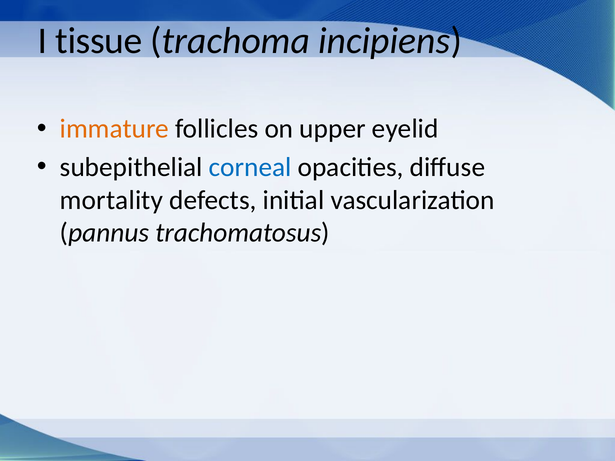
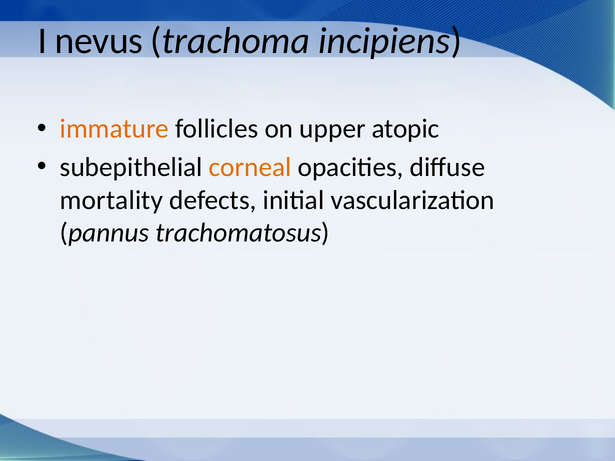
tissue: tissue -> nevus (99, 41)
eyelid: eyelid -> atopic (405, 129)
corneal colour: blue -> orange (250, 167)
